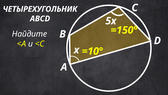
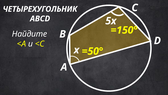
=10°: =10° -> =50° (92, 51)
